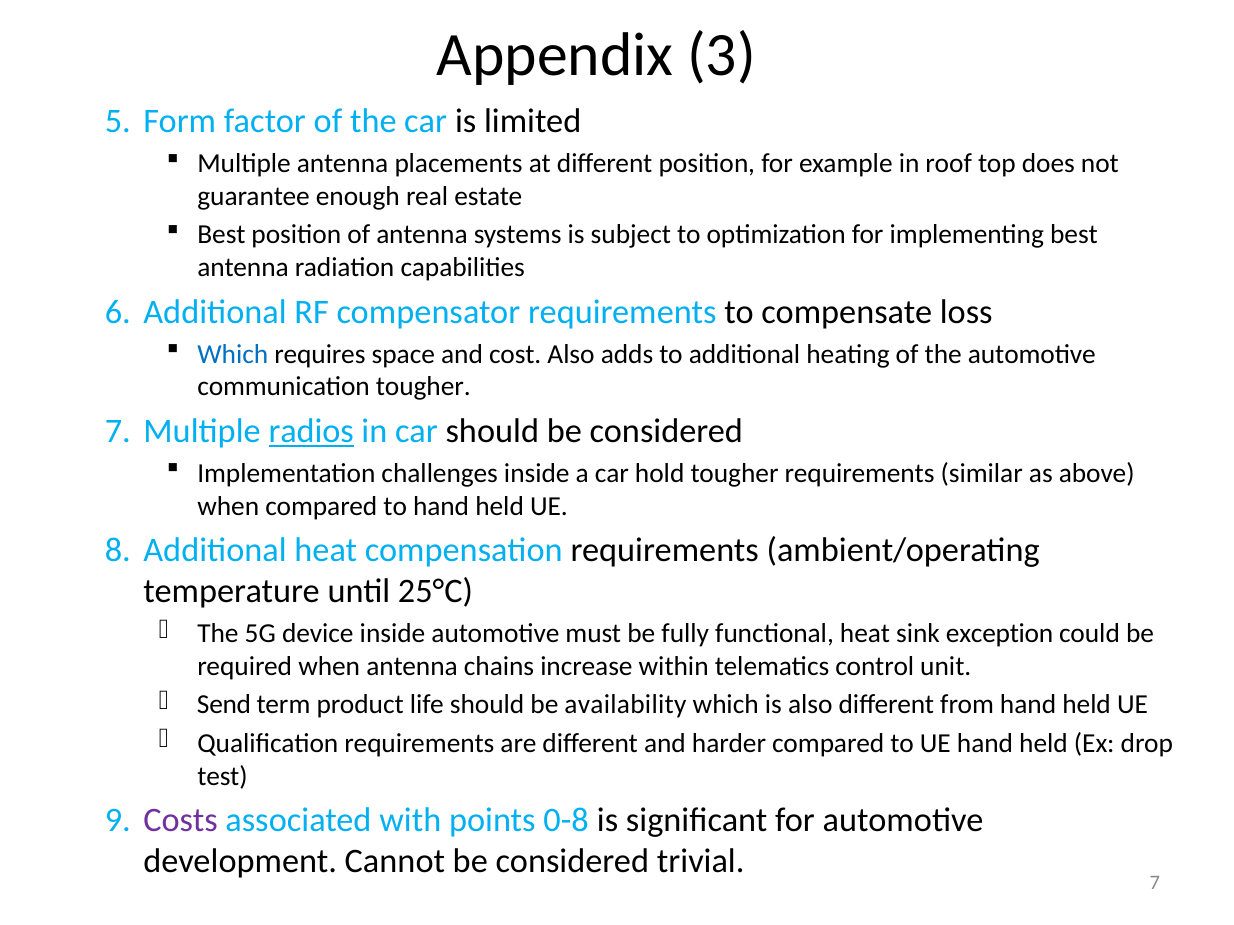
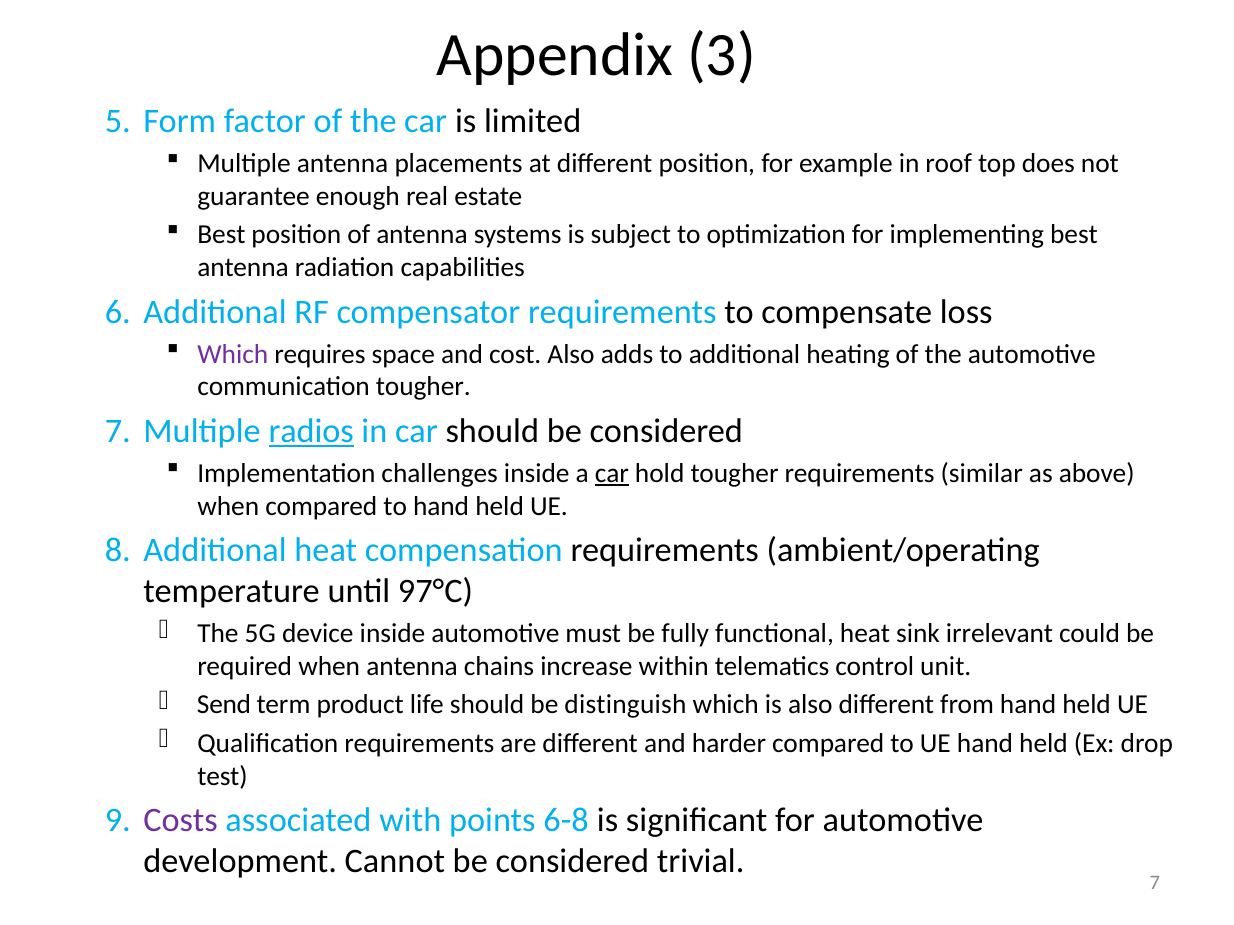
Which colour: blue -> purple (233, 354)
car underline: none -> present (612, 474)
25°C: 25°C -> 97°C (436, 592)
exception: exception -> irrelevant (1000, 634)
availability: availability -> distinguish (625, 705)
0-8: 0-8 -> 6-8 (566, 821)
